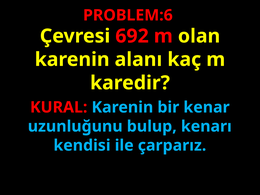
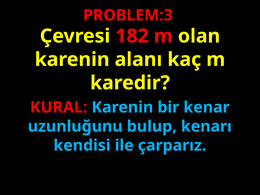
PROBLEM:6: PROBLEM:6 -> PROBLEM:3 (128, 15)
692: 692 -> 182 (132, 36)
